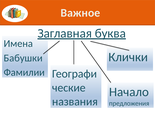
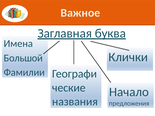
Бабушки: Бабушки -> Большой (23, 58)
